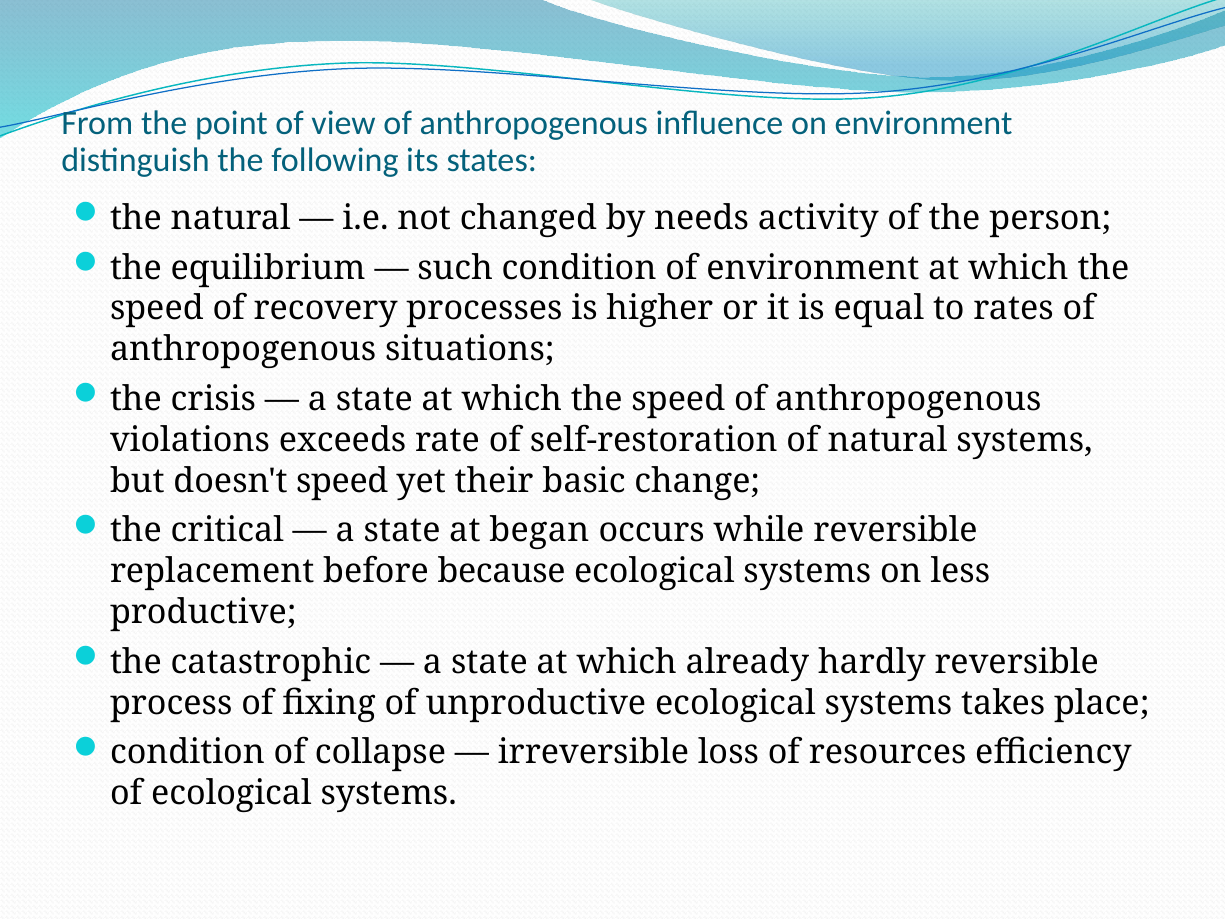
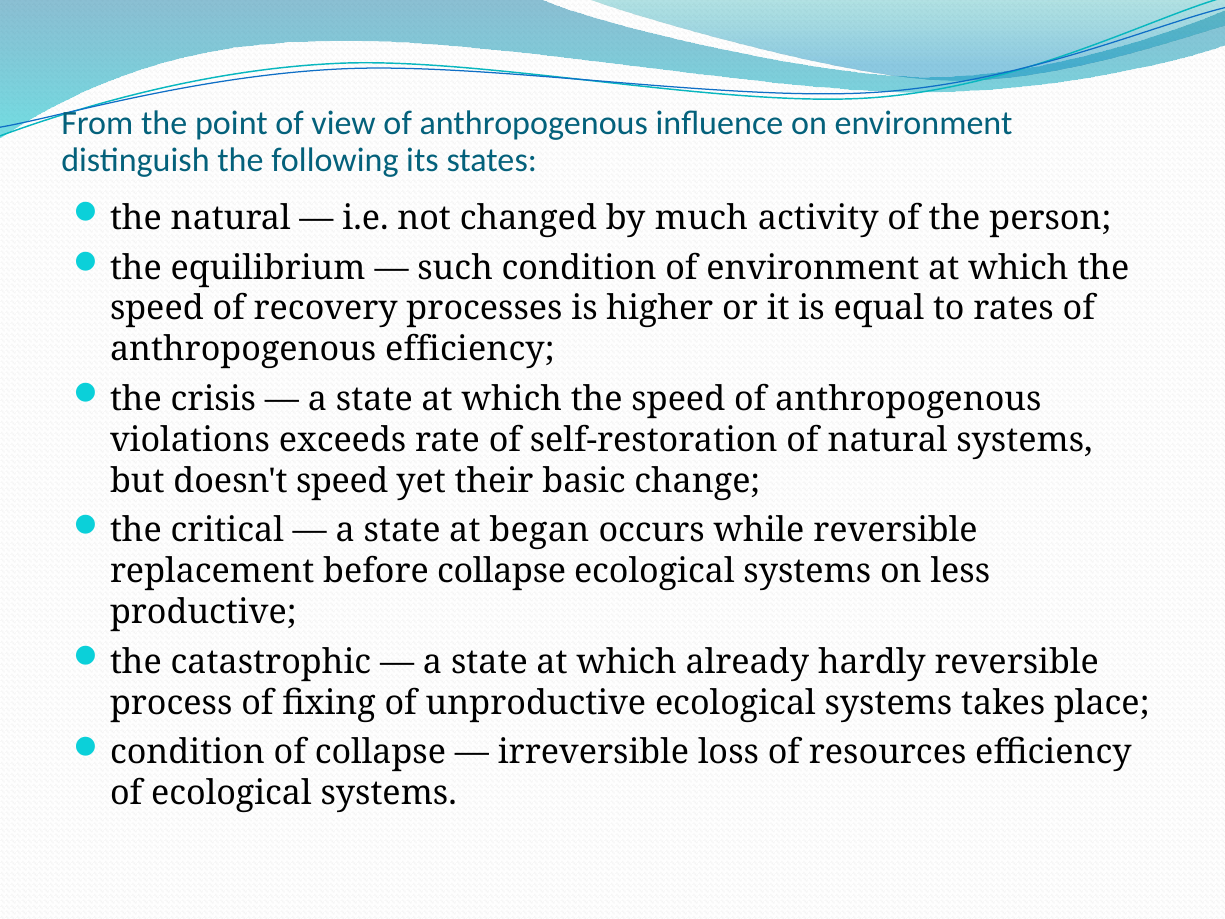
needs: needs -> much (701, 218)
anthropogenous situations: situations -> efficiency (470, 349)
before because: because -> collapse (502, 571)
